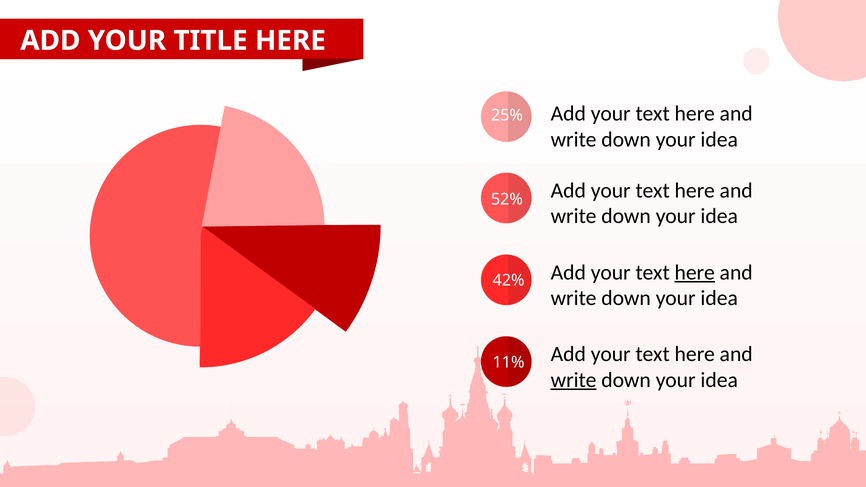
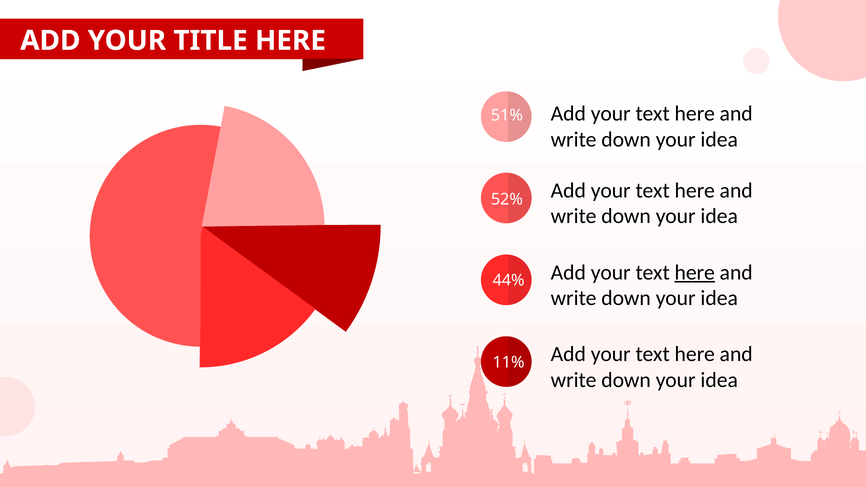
25%: 25% -> 51% (507, 116)
42%: 42% -> 44% (509, 281)
write underline: present -> none (574, 380)
